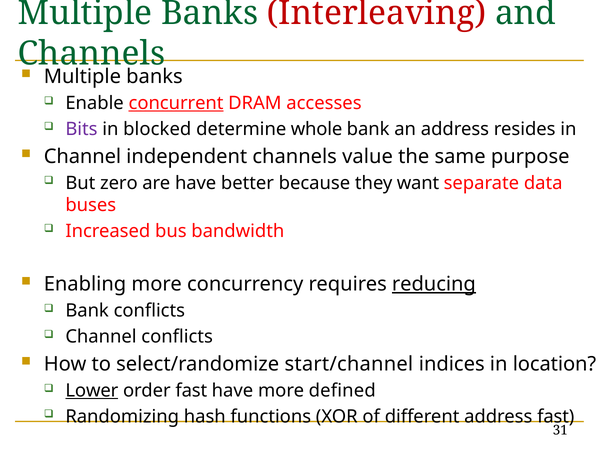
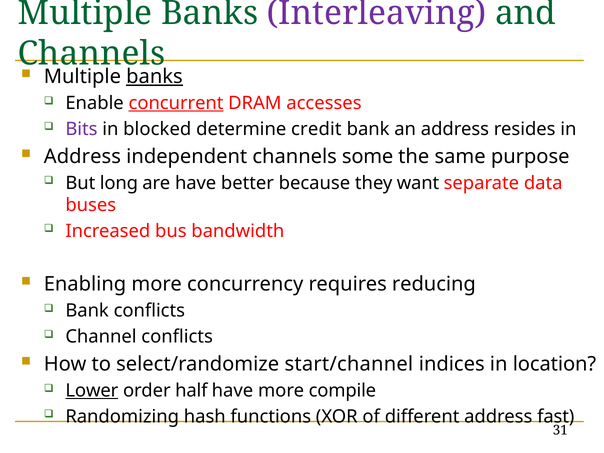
Interleaving colour: red -> purple (377, 13)
banks underline: none -> present (154, 77)
whole: whole -> credit (316, 129)
Channel: Channel -> Address (82, 156)
value: value -> some (368, 156)
zero: zero -> long (119, 183)
reducing underline: present -> none (434, 284)
order fast: fast -> half (191, 391)
defined: defined -> compile (342, 391)
